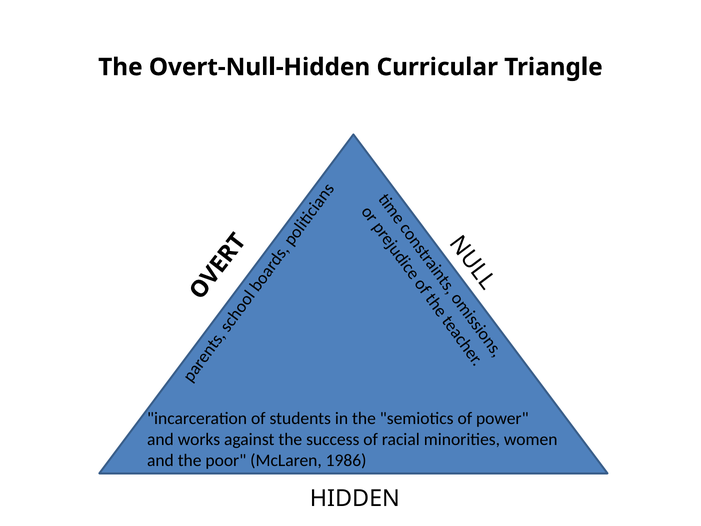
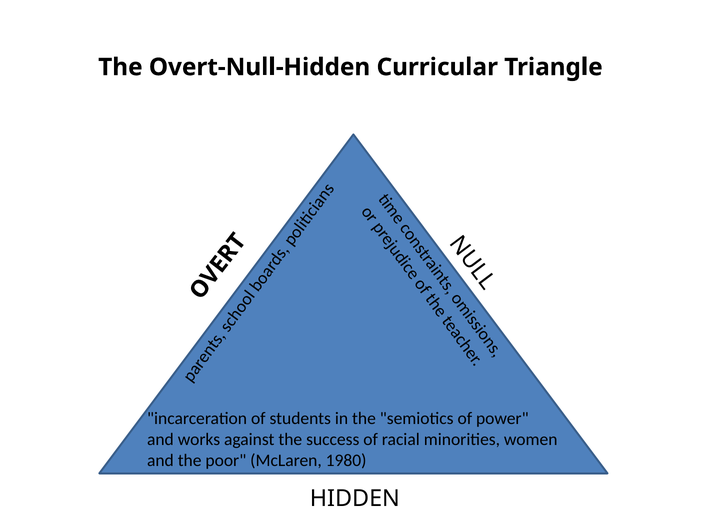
1986: 1986 -> 1980 (346, 460)
